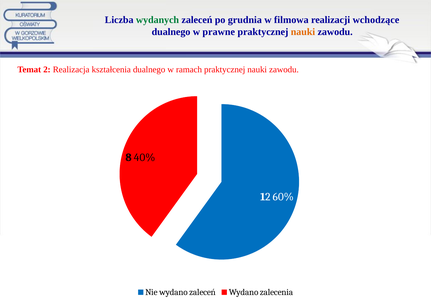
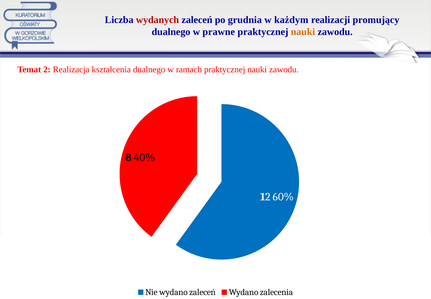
wydanych colour: green -> red (157, 20)
filmowa: filmowa -> każdym (291, 20)
wchodzące: wchodzące -> promujący (376, 20)
